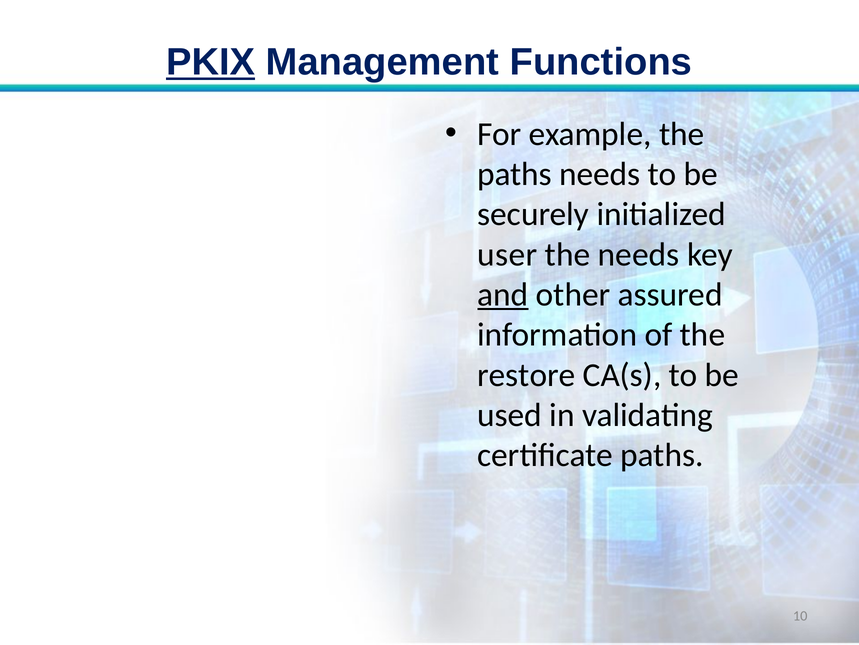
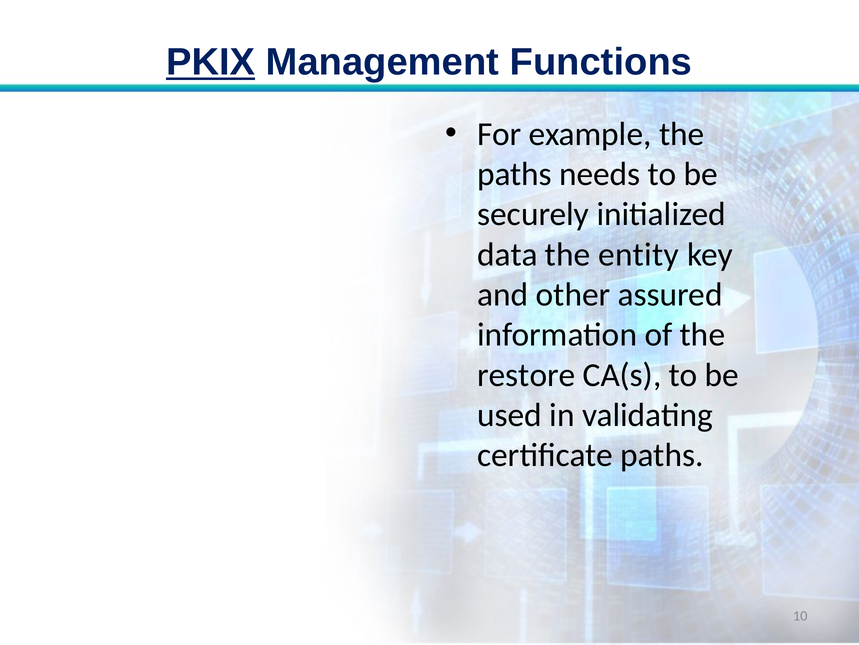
user: user -> data (508, 254)
the needs: needs -> entity (639, 254)
and underline: present -> none (503, 294)
